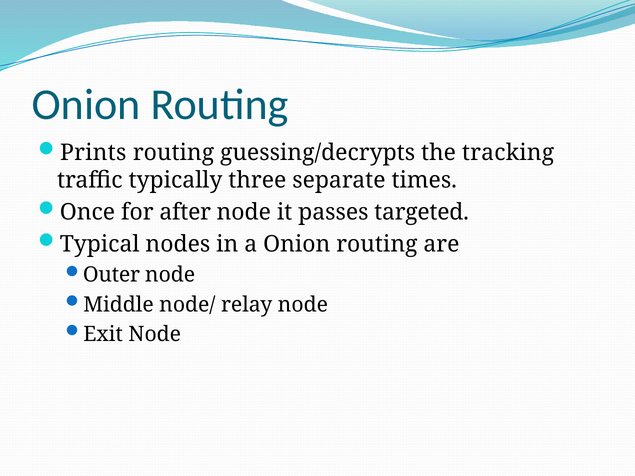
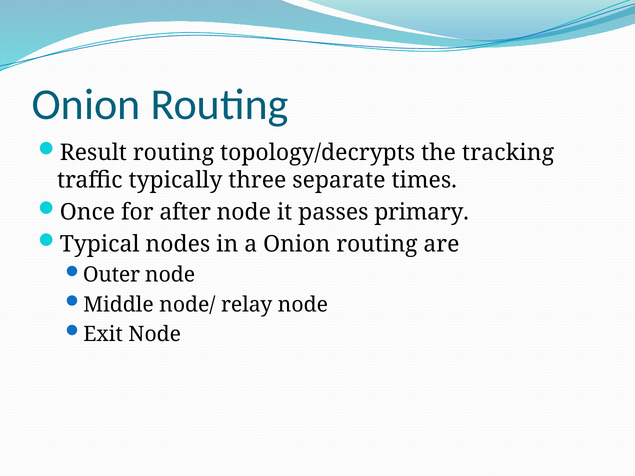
Prints: Prints -> Result (93, 153)
guessing/decrypts: guessing/decrypts -> topology/decrypts (318, 153)
targeted: targeted -> primary (422, 212)
